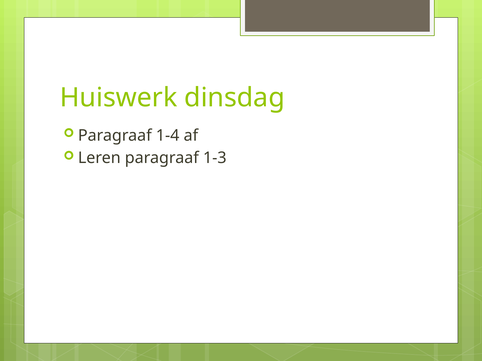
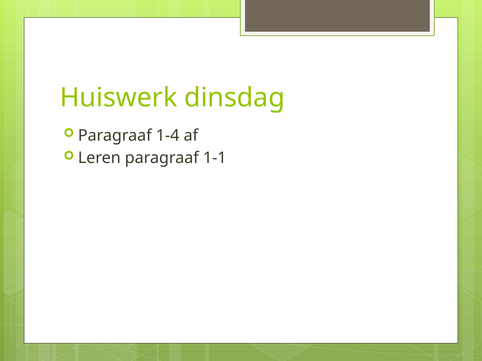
1-3: 1-3 -> 1-1 (215, 158)
